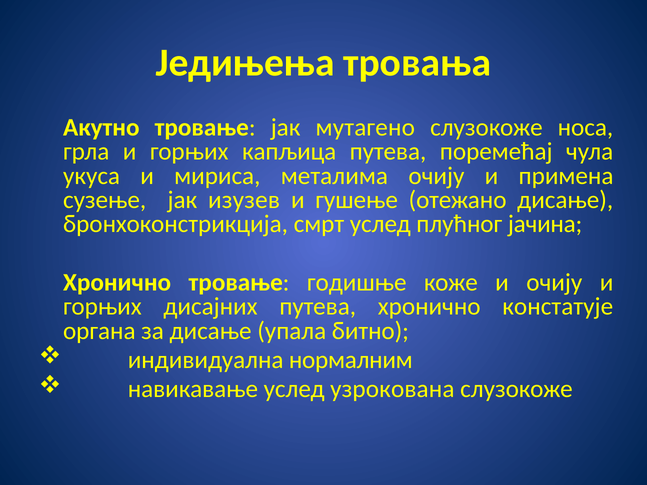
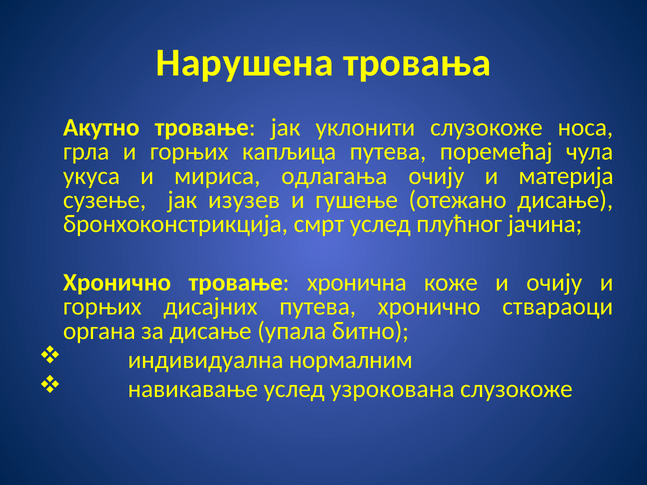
Једињења: Једињења -> Нарушена (245, 63)
мутагено: мутагено -> уклонити (365, 127)
металима: металима -> одлагања (334, 176)
примена: примена -> материја (566, 176)
годишње: годишње -> хронична (357, 283)
констатује: констатује -> ствараоци (558, 307)
